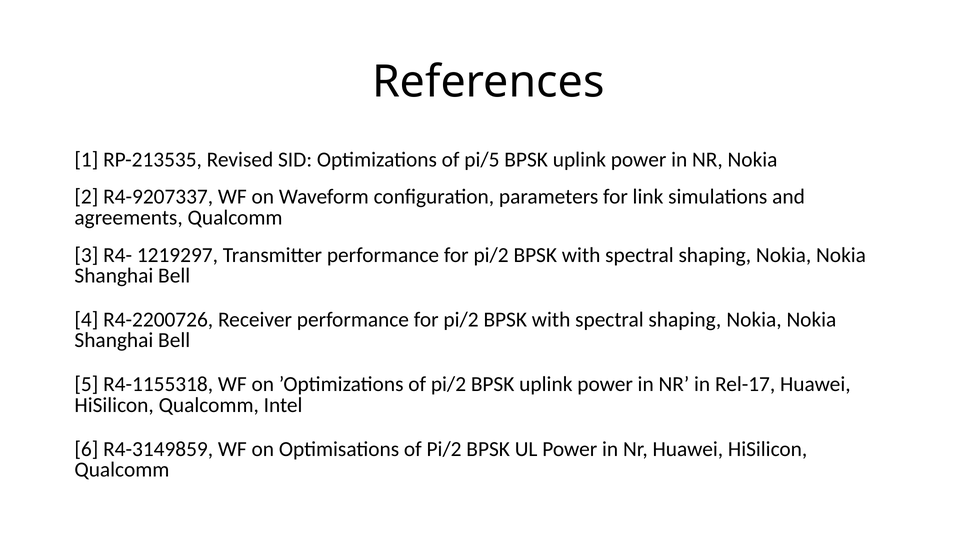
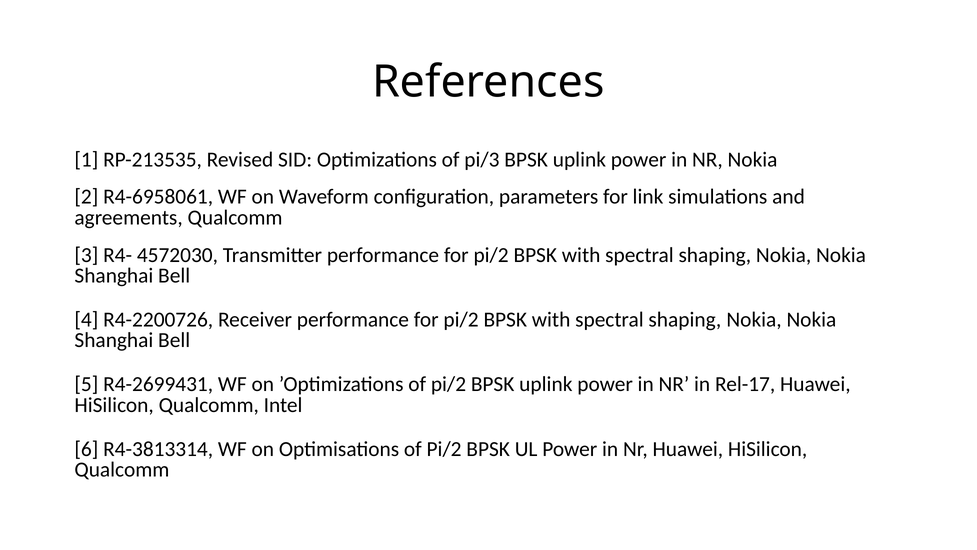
pi/5: pi/5 -> pi/3 (482, 160)
R4-9207337: R4-9207337 -> R4-6958061 (158, 197)
1219297: 1219297 -> 4572030 (177, 255)
R4-1155318: R4-1155318 -> R4-2699431 (158, 384)
R4-3149859: R4-3149859 -> R4-3813314 (158, 449)
